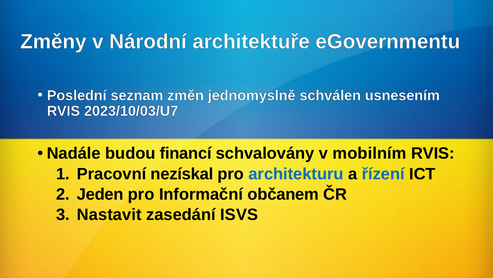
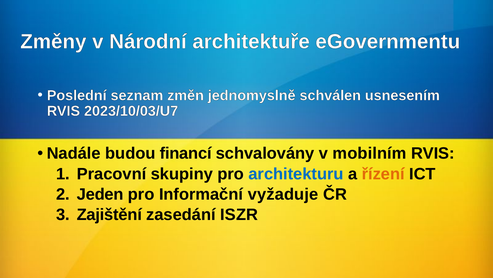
nezískal: nezískal -> skupiny (182, 173)
řízení colour: blue -> orange (383, 173)
občanem: občanem -> vyžaduje (283, 194)
Nastavit: Nastavit -> Zajištění (109, 214)
ISVS: ISVS -> ISZR (239, 214)
